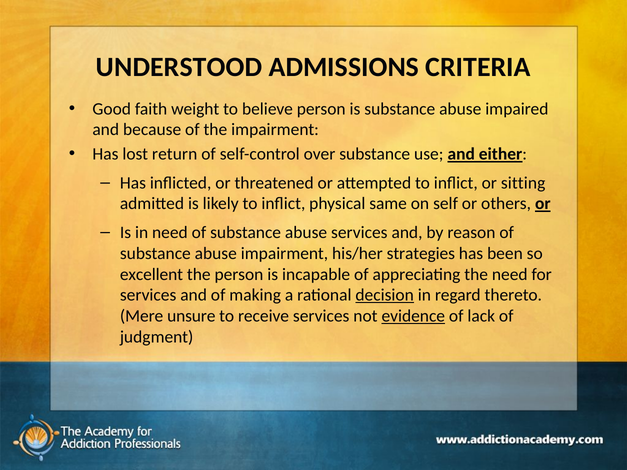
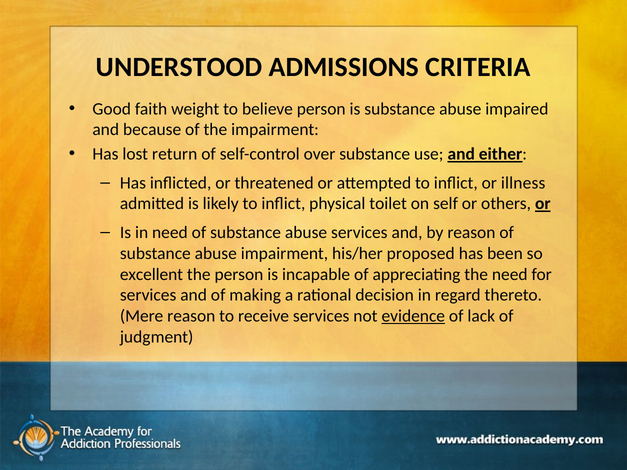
sitting: sitting -> illness (523, 183)
same: same -> toilet (388, 204)
strategies: strategies -> proposed (421, 253)
decision underline: present -> none (385, 295)
Mere unsure: unsure -> reason (191, 316)
